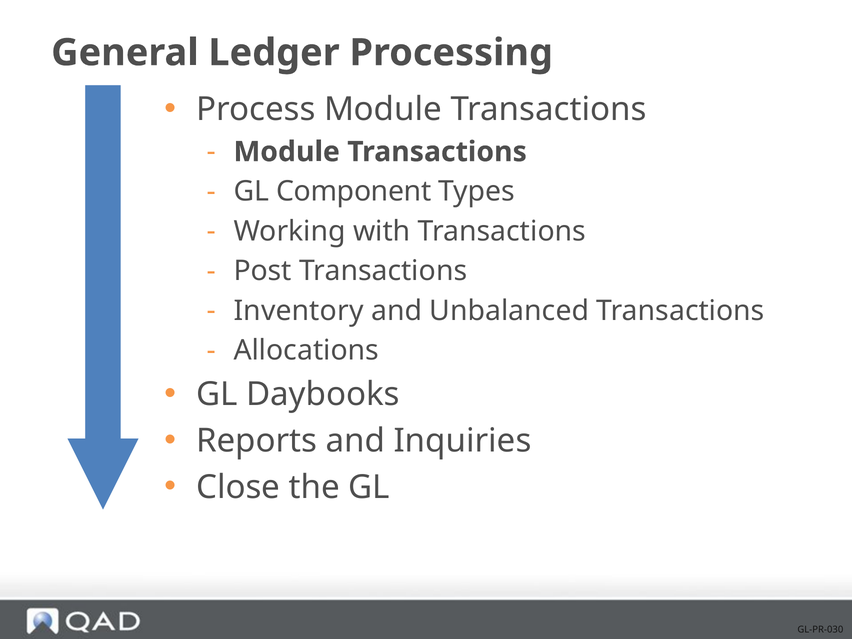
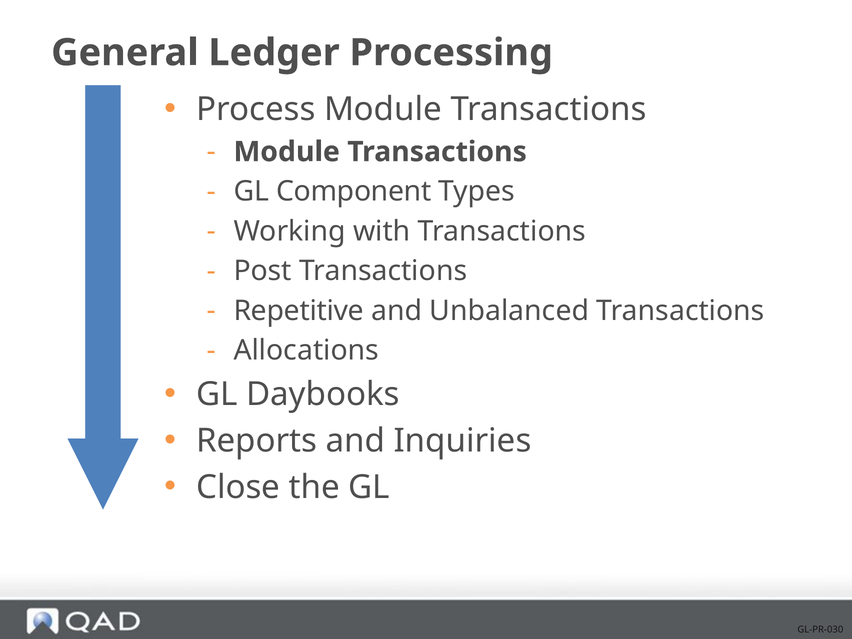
Inventory: Inventory -> Repetitive (299, 311)
